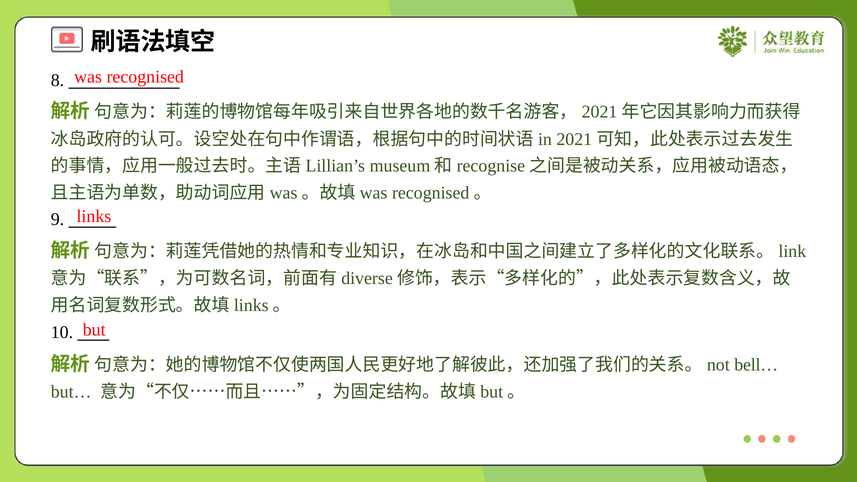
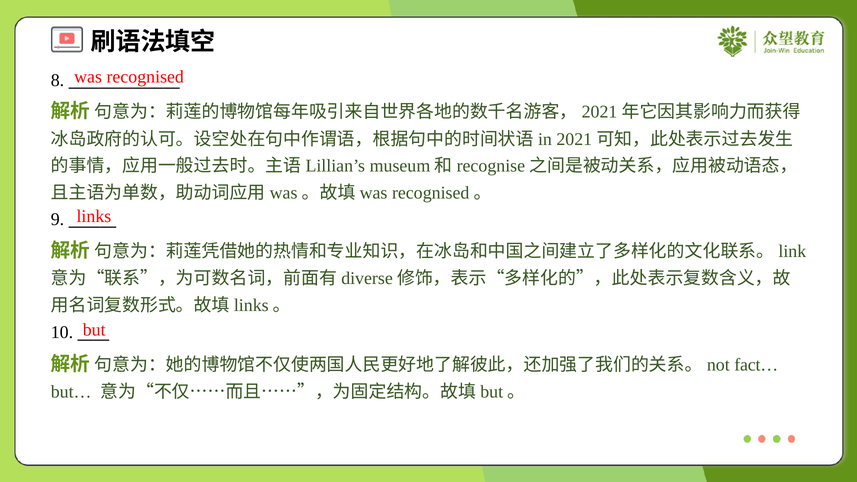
bell…: bell… -> fact… (756, 365)
